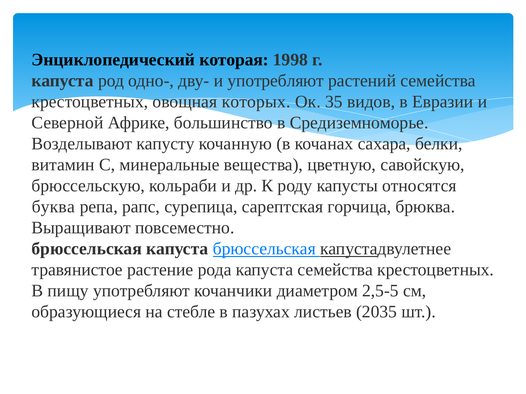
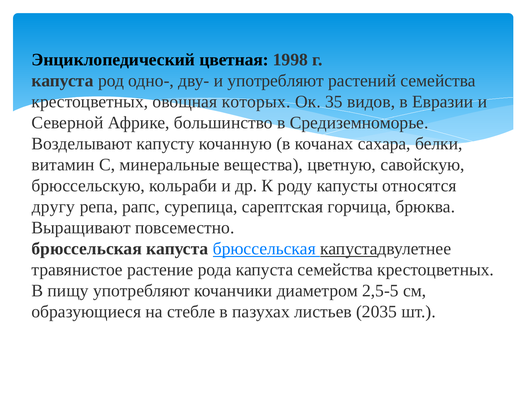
которая: которая -> цветная (234, 60)
буква: буква -> другу (53, 207)
